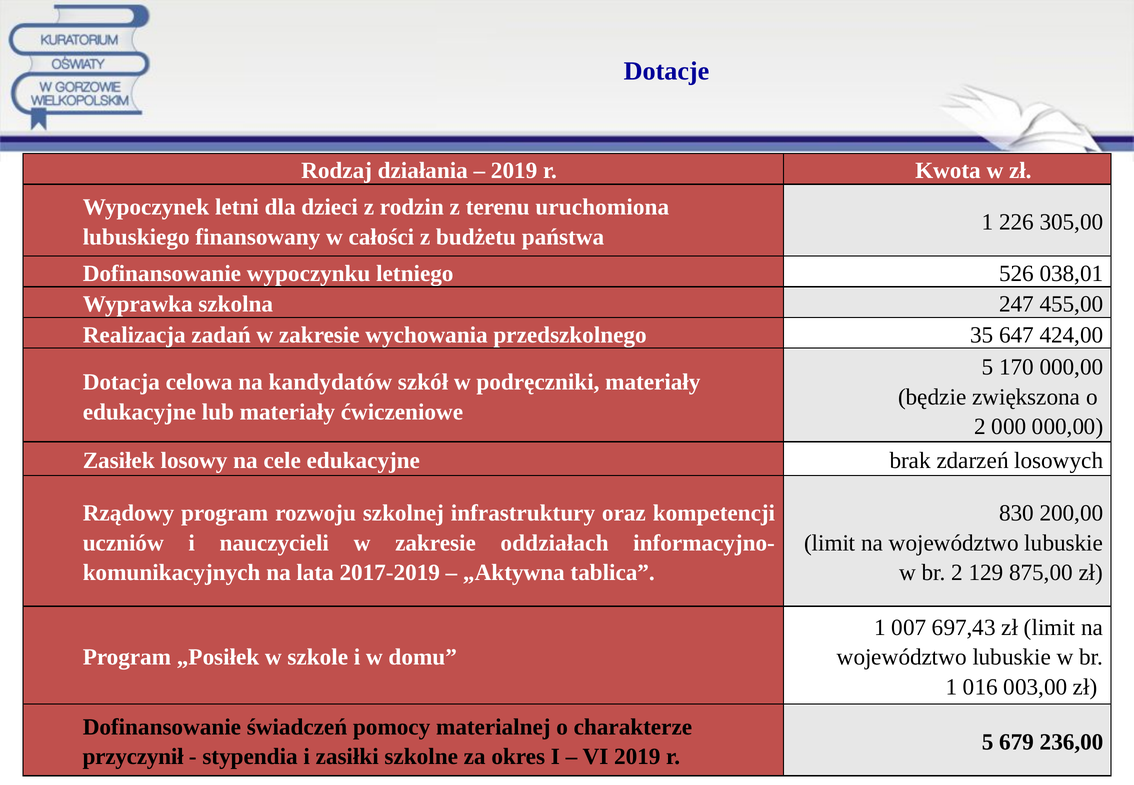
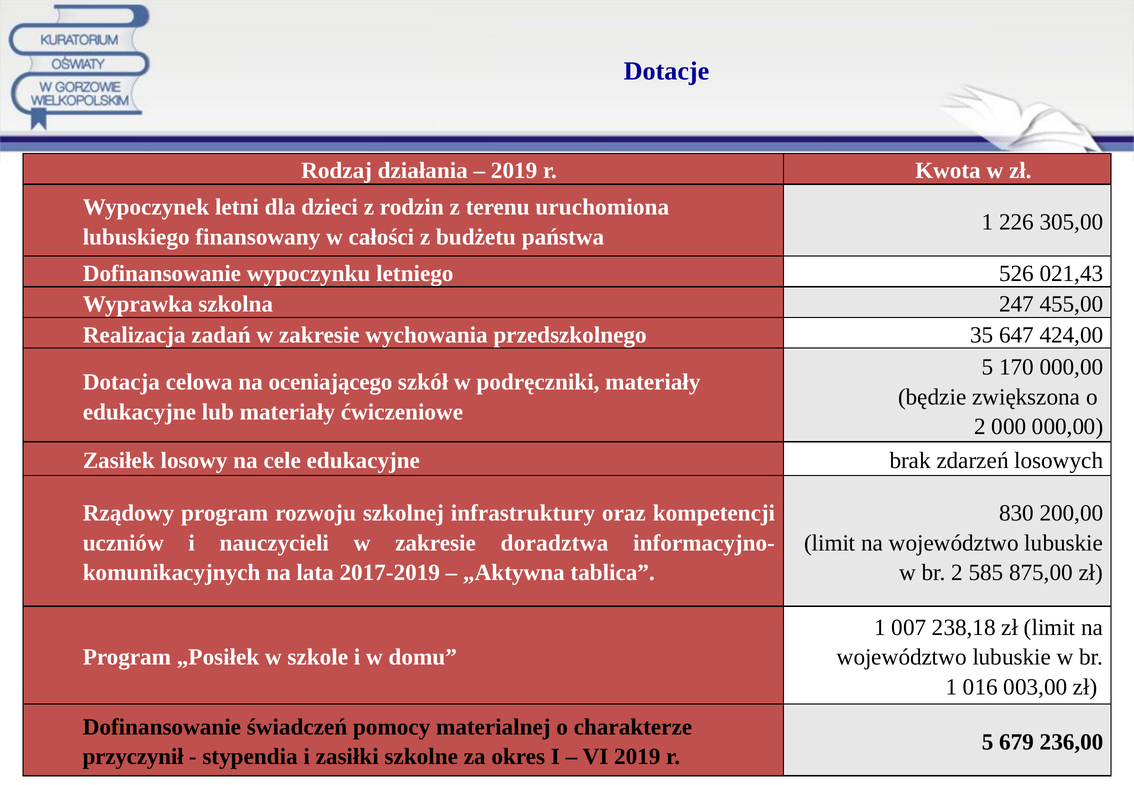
038,01: 038,01 -> 021,43 (1072, 273)
kandydatów: kandydatów -> oceniającego (330, 382)
oddziałach: oddziałach -> doradztwa (554, 543)
129: 129 -> 585 (986, 573)
697,43: 697,43 -> 238,18 (964, 628)
